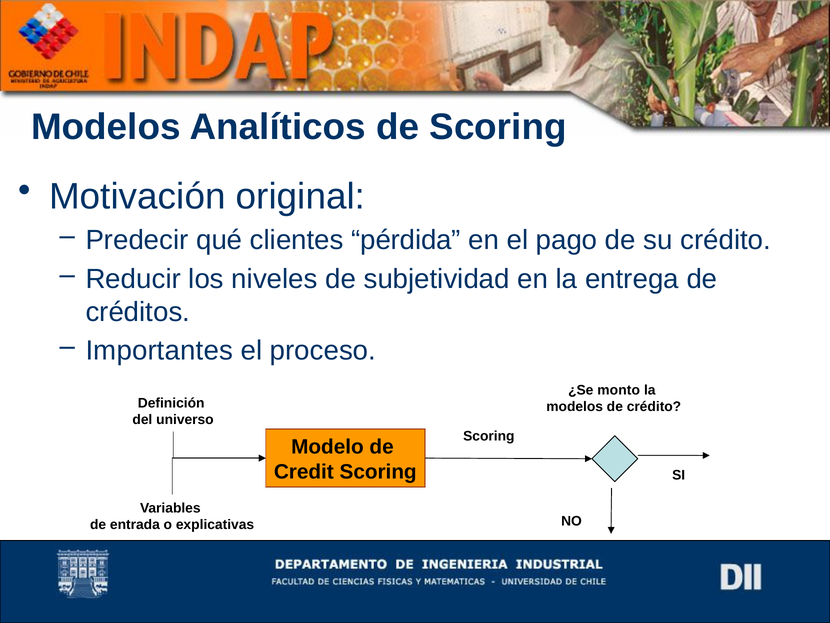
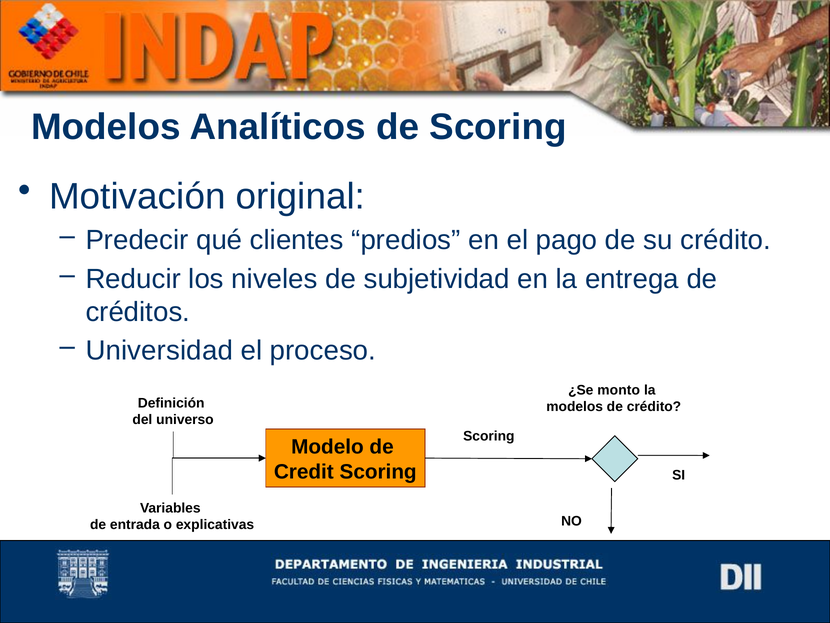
pérdida: pérdida -> predios (406, 240)
Importantes: Importantes -> Universidad (159, 351)
